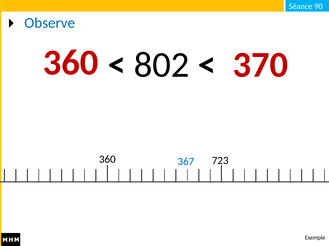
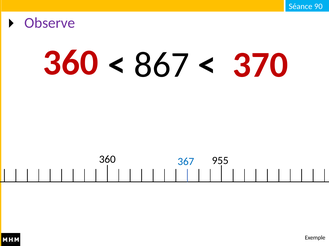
Observe colour: blue -> purple (50, 23)
802: 802 -> 867 (162, 65)
723: 723 -> 955 (220, 161)
